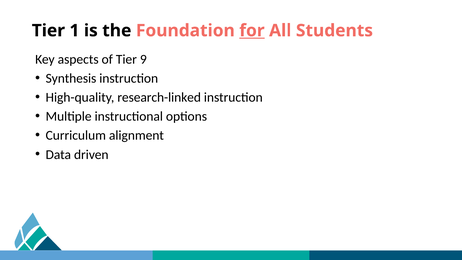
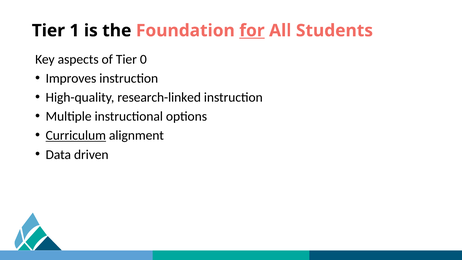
9: 9 -> 0 (143, 59)
Synthesis: Synthesis -> Improves (71, 78)
Curriculum underline: none -> present (76, 135)
